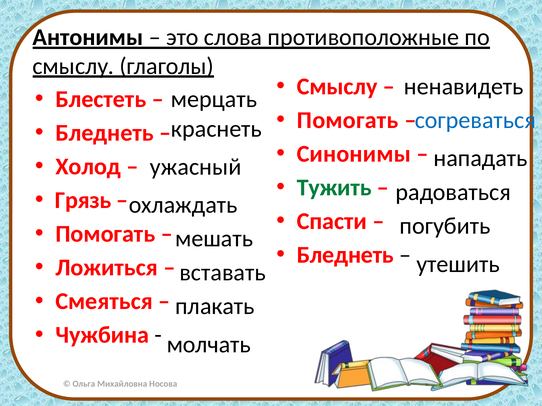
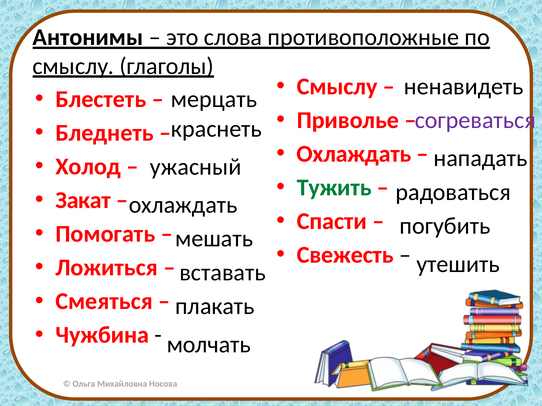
Помогать: Помогать -> Приволье (348, 120)
согреваться colour: blue -> purple (475, 120)
Синонимы: Синонимы -> Охлаждать (354, 154)
Грязь: Грязь -> Закат (83, 201)
Бледнеть: Бледнеть -> Свежесть (345, 255)
